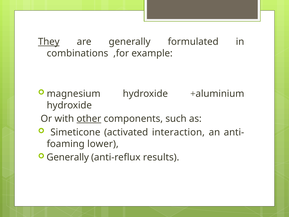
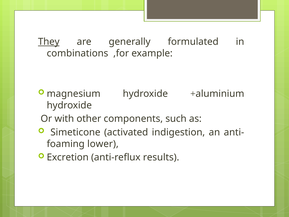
other underline: present -> none (89, 119)
interaction: interaction -> indigestion (178, 132)
Generally: Generally -> Excretion (68, 157)
